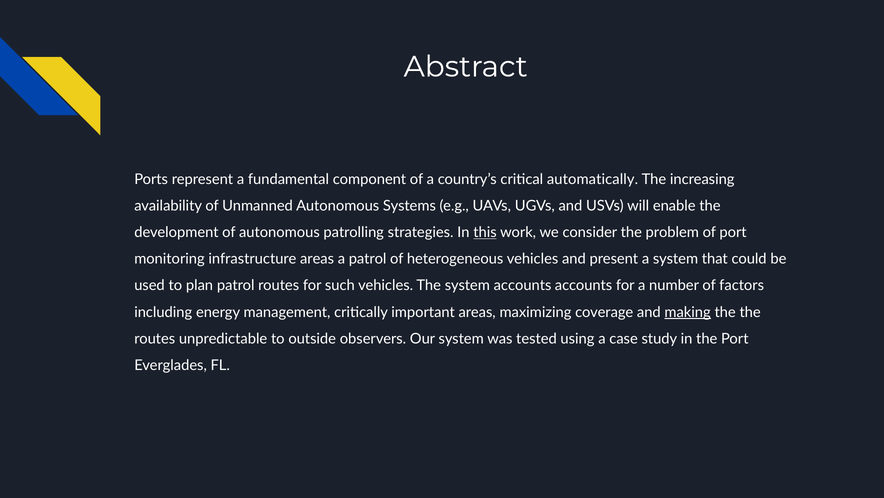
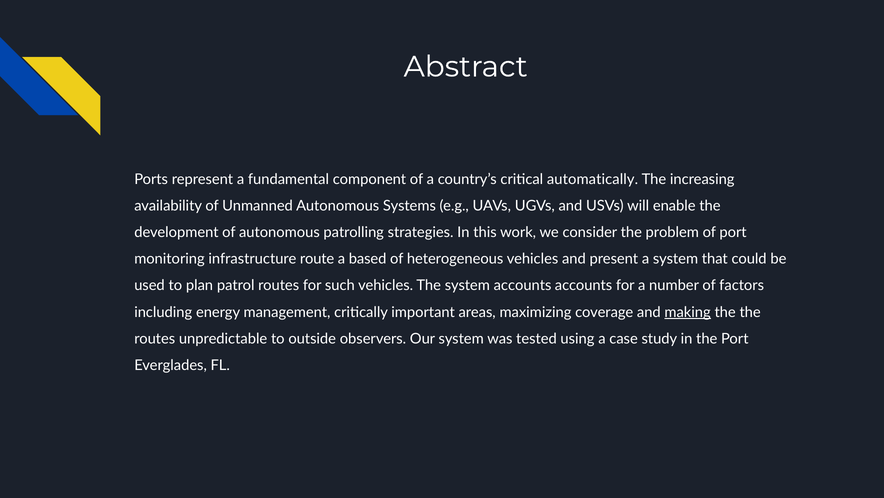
this underline: present -> none (485, 232)
infrastructure areas: areas -> route (317, 259)
a patrol: patrol -> based (368, 259)
